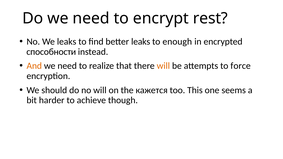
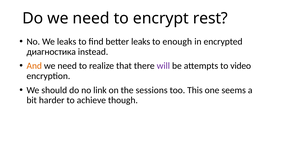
способности: способности -> диагностика (51, 52)
will colour: orange -> purple (163, 66)
force: force -> video (241, 66)
no will: will -> link (100, 90)
кажется: кажется -> sessions (152, 90)
